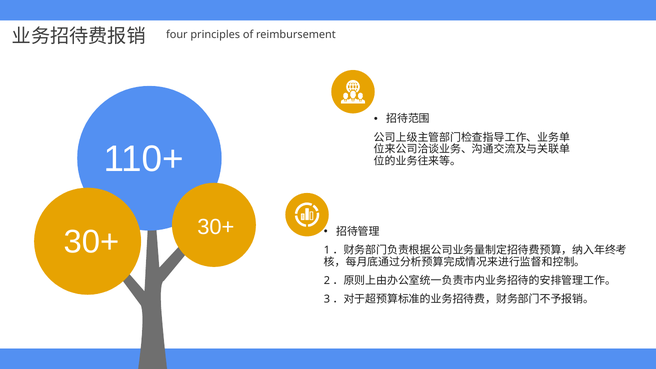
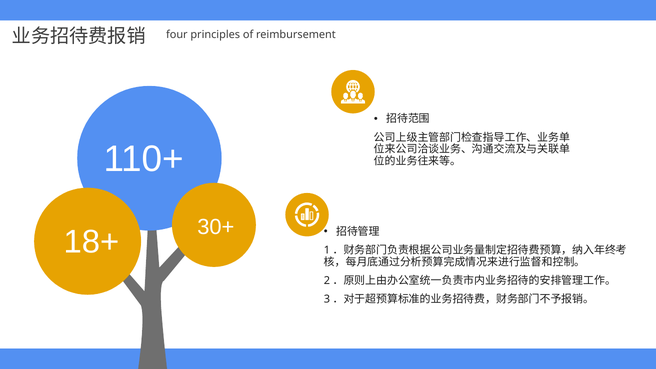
30+: 30+ -> 18+ (91, 242)
